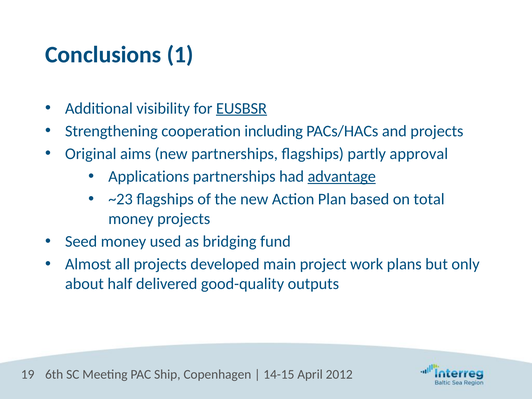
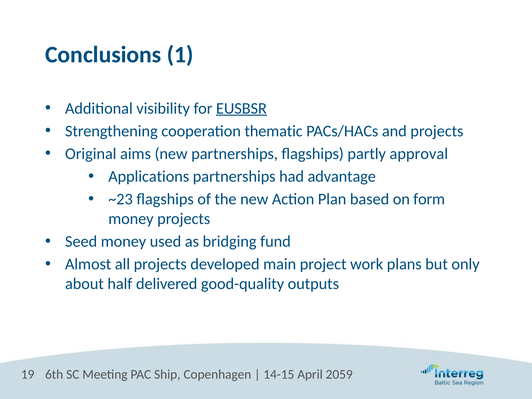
including: including -> thematic (274, 131)
advantage underline: present -> none (342, 177)
total: total -> form (429, 199)
2012: 2012 -> 2059 (339, 374)
